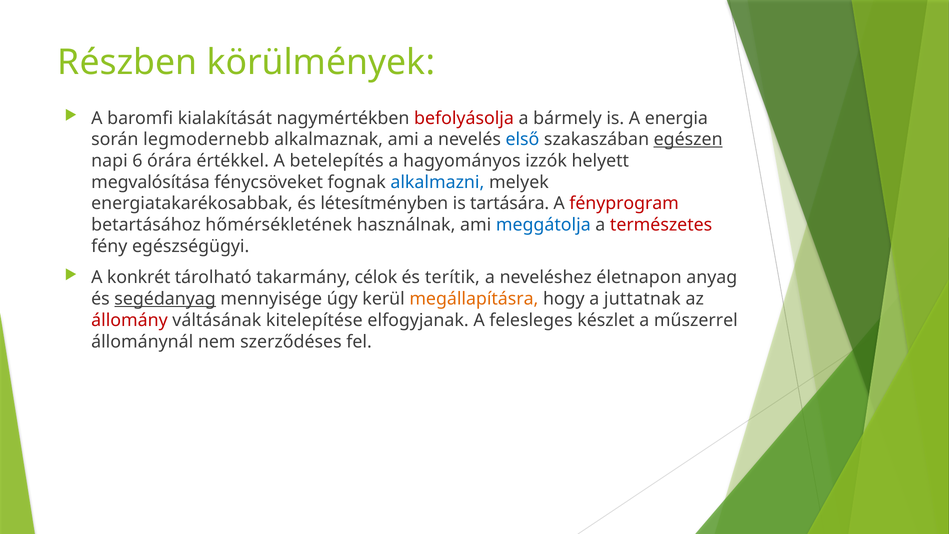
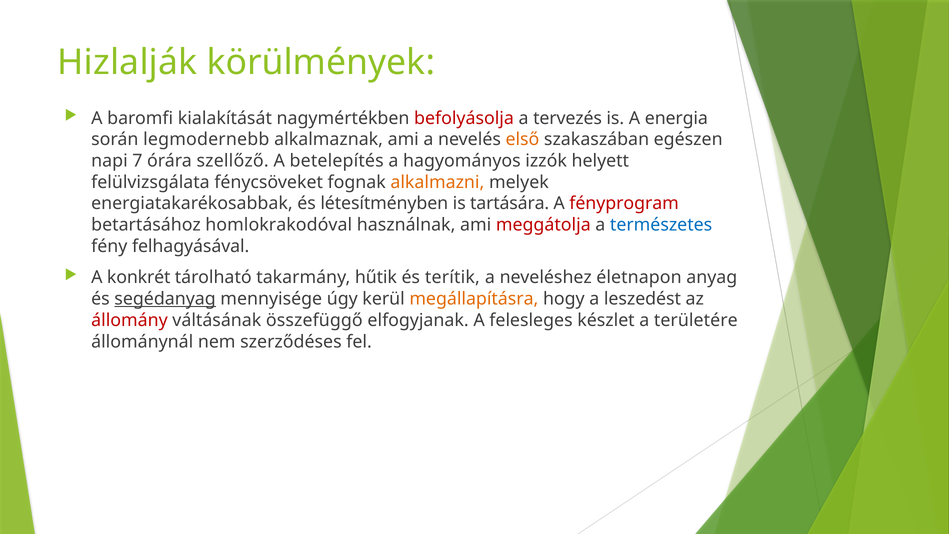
Részben: Részben -> Hizlalják (127, 63)
bármely: bármely -> tervezés (568, 118)
első colour: blue -> orange (522, 139)
egészen underline: present -> none (688, 139)
6: 6 -> 7 (137, 161)
értékkel: értékkel -> szellőző (233, 161)
megvalósítása: megvalósítása -> felülvizsgálata (150, 182)
alkalmazni colour: blue -> orange (437, 182)
hőmérsékletének: hőmérsékletének -> homlokrakodóval (279, 225)
meggátolja colour: blue -> red (543, 225)
természetes colour: red -> blue (661, 225)
egészségügyi: egészségügyi -> felhagyásával (191, 246)
célok: célok -> hűtik (376, 277)
juttatnak: juttatnak -> leszedést (642, 299)
kitelepítése: kitelepítése -> összefüggő (314, 320)
műszerrel: műszerrel -> területére (696, 320)
